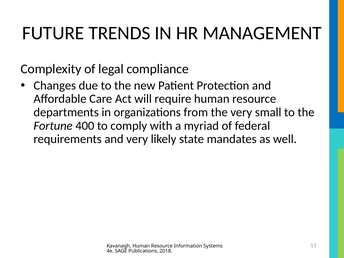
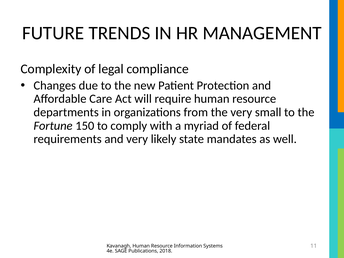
400: 400 -> 150 (85, 126)
